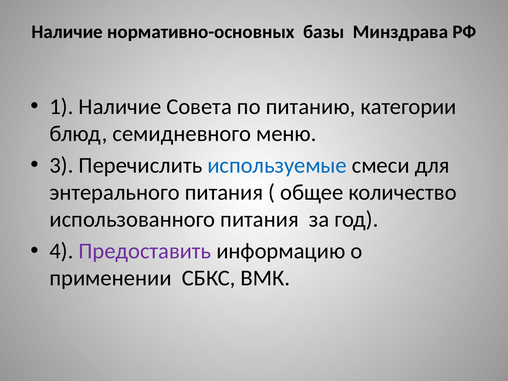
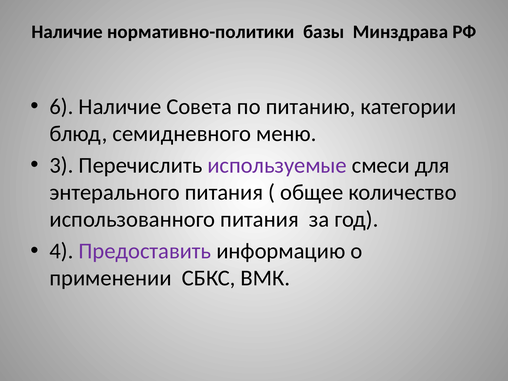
нормативно-основных: нормативно-основных -> нормативно-политики (201, 32)
1: 1 -> 6 (62, 107)
используемые colour: blue -> purple (277, 165)
